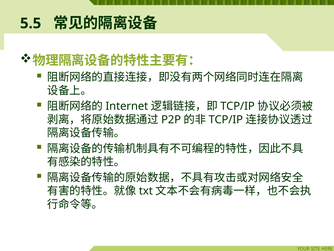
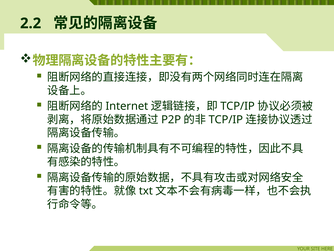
5.5: 5.5 -> 2.2 (31, 23)
